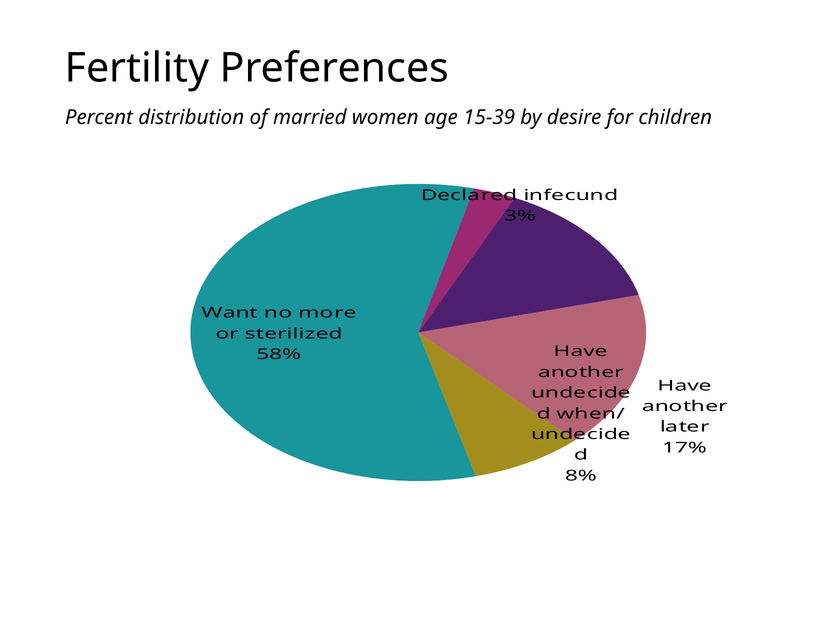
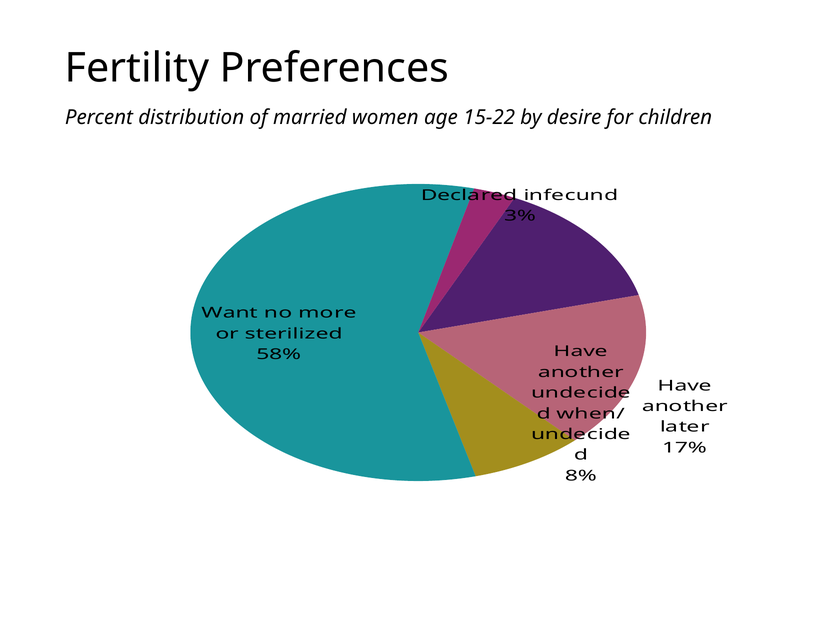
15-39: 15-39 -> 15-22 (489, 118)
